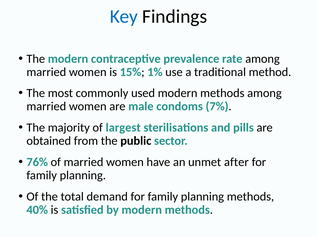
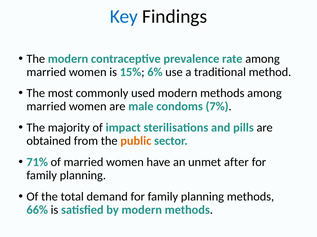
1%: 1% -> 6% (155, 72)
largest: largest -> impact (123, 128)
public colour: black -> orange (136, 141)
76%: 76% -> 71% (37, 163)
40%: 40% -> 66% (37, 210)
